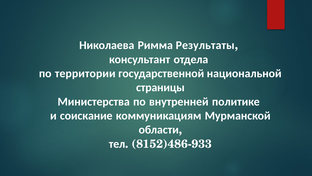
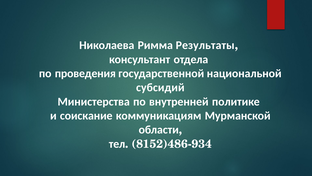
территории: территории -> проведения (85, 73)
страницы: страницы -> субсидий (160, 87)
8152)486-933: 8152)486-933 -> 8152)486-934 (172, 144)
